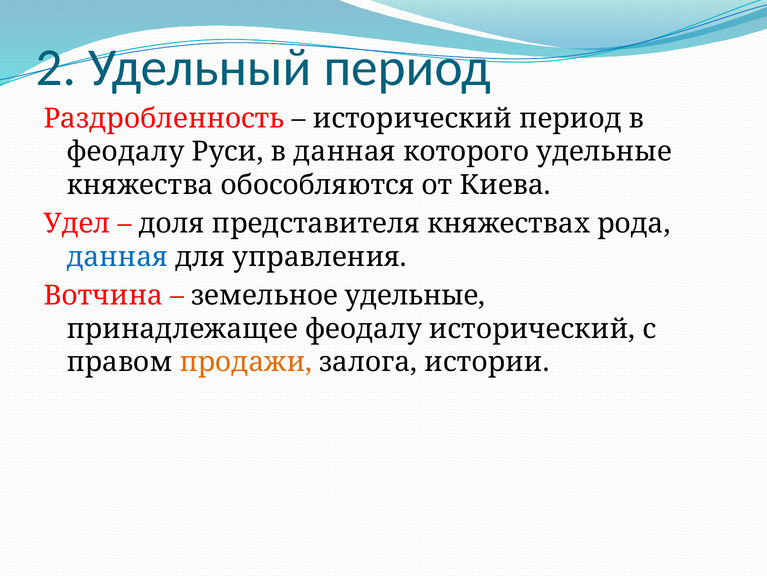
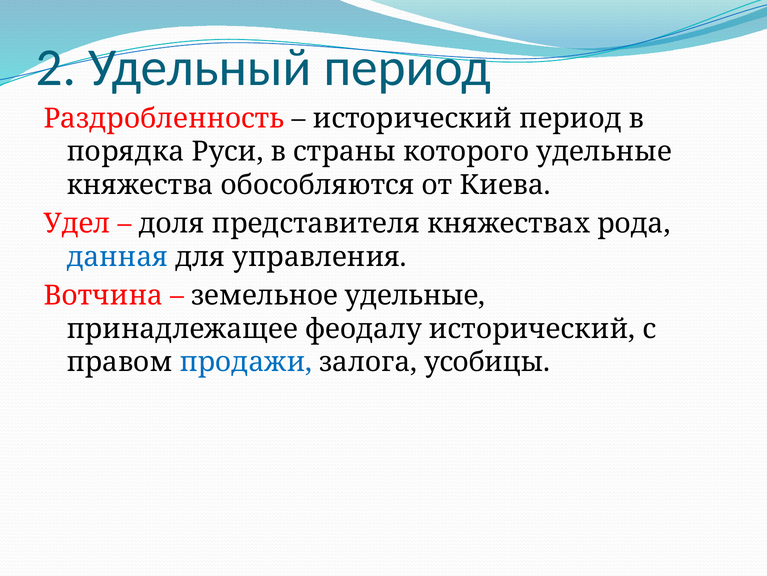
феодалу: феодалу -> порядка (125, 151)
в данная: данная -> страны (345, 151)
продажи colour: orange -> blue (246, 362)
истории: истории -> усобицы (487, 362)
